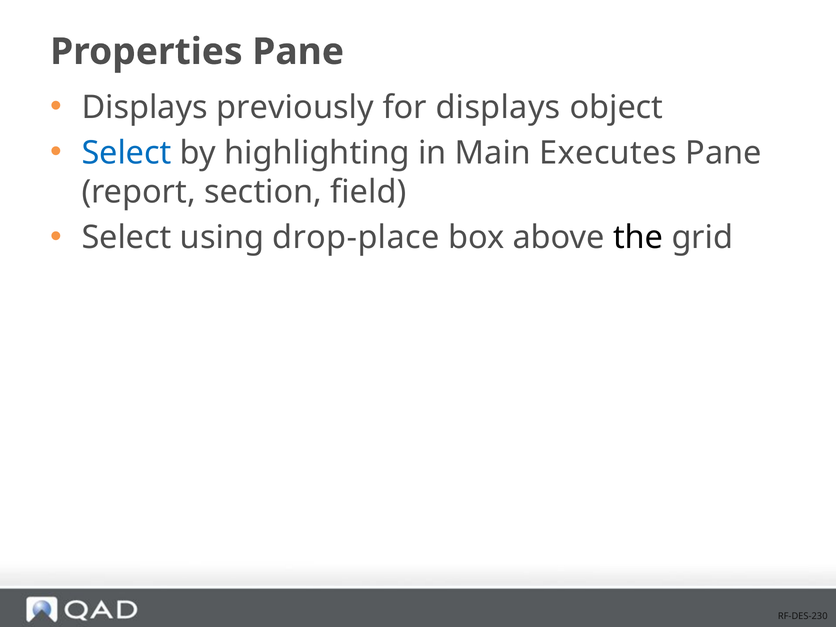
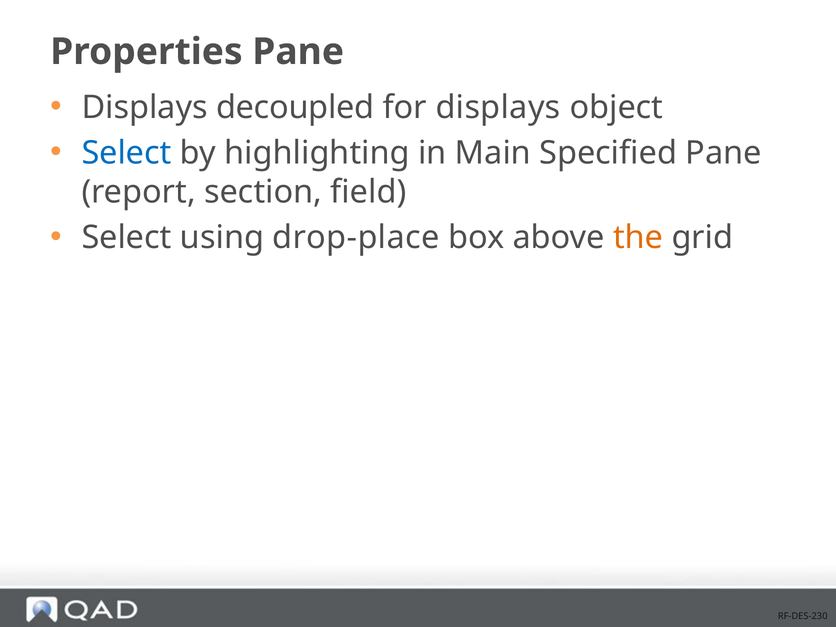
previously: previously -> decoupled (295, 107)
Executes: Executes -> Specified (608, 153)
the colour: black -> orange (638, 238)
